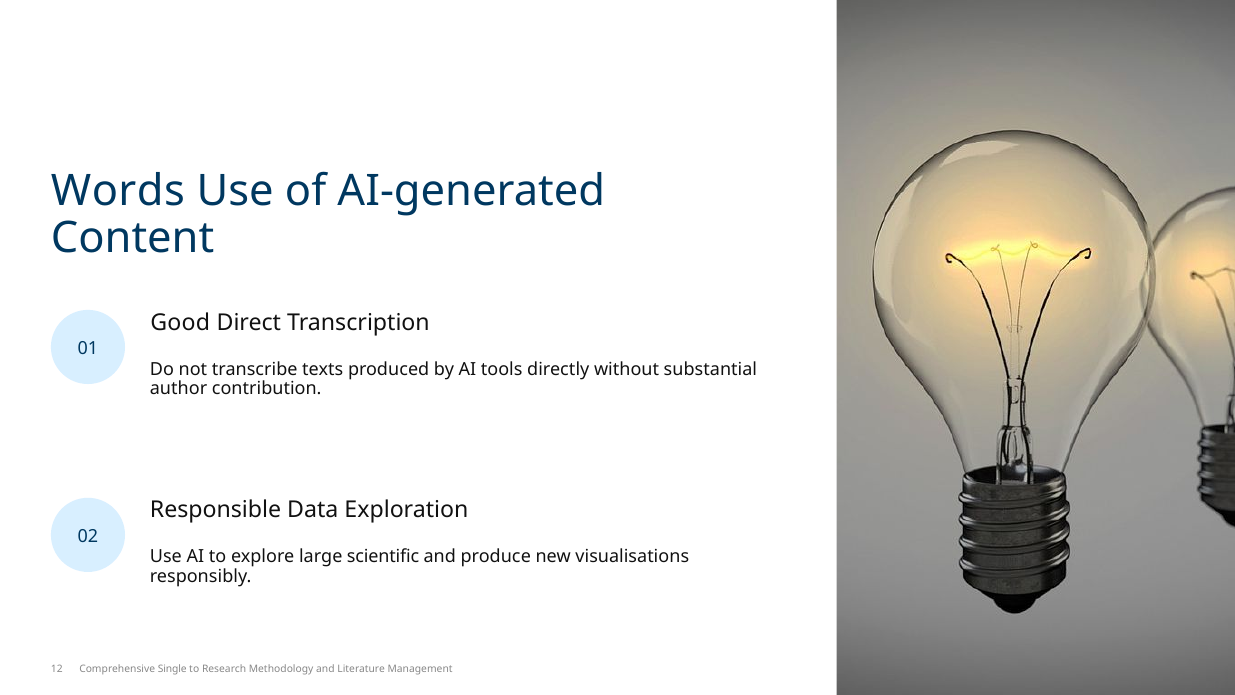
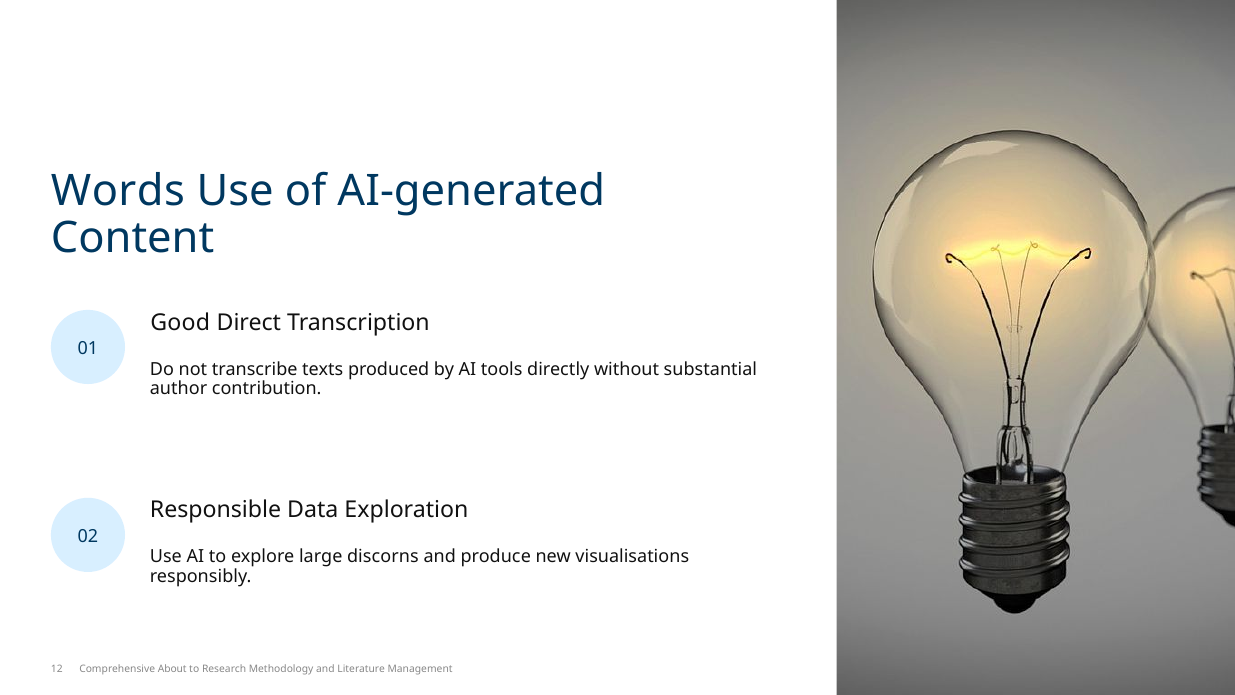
scientific: scientific -> discorns (383, 557)
Single: Single -> About (172, 668)
